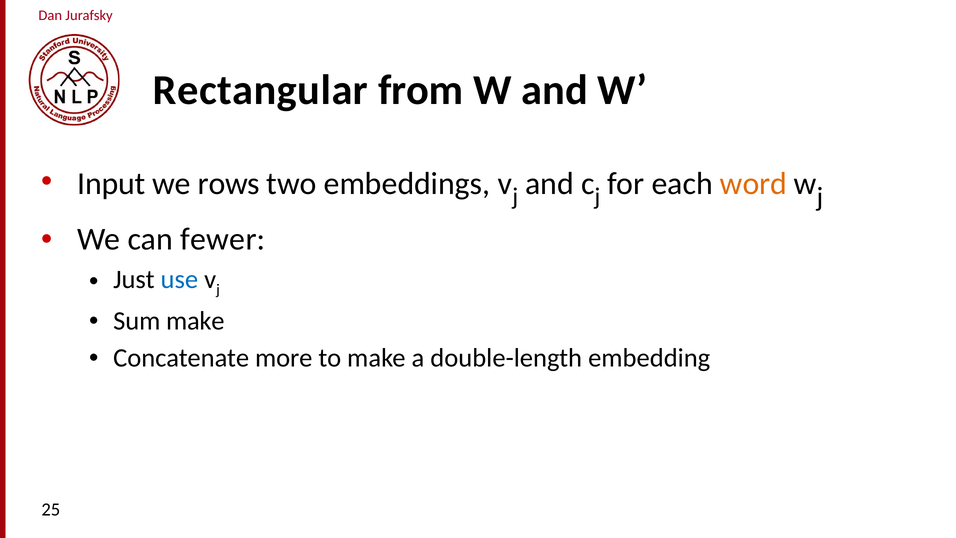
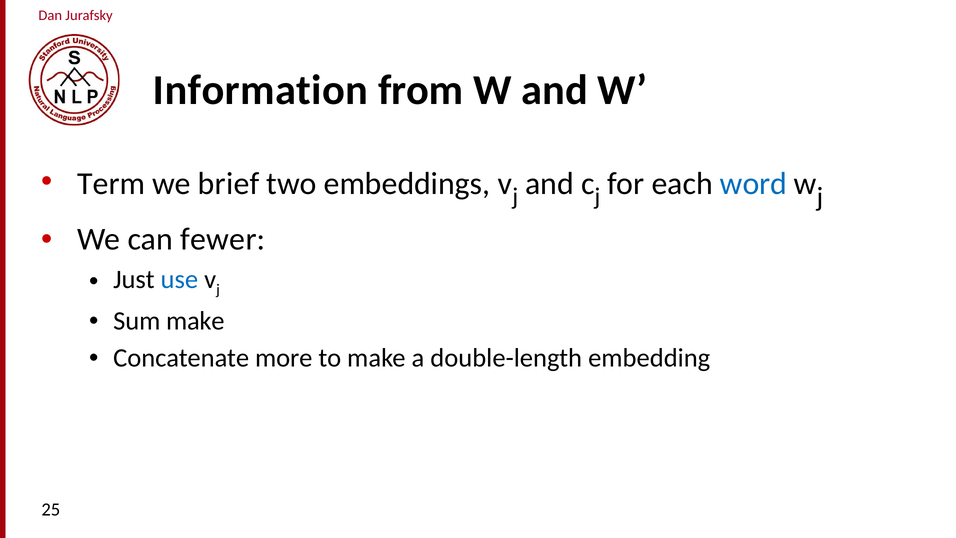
Rectangular: Rectangular -> Information (261, 90)
Input: Input -> Term (111, 183)
rows: rows -> brief (229, 183)
word colour: orange -> blue (753, 183)
